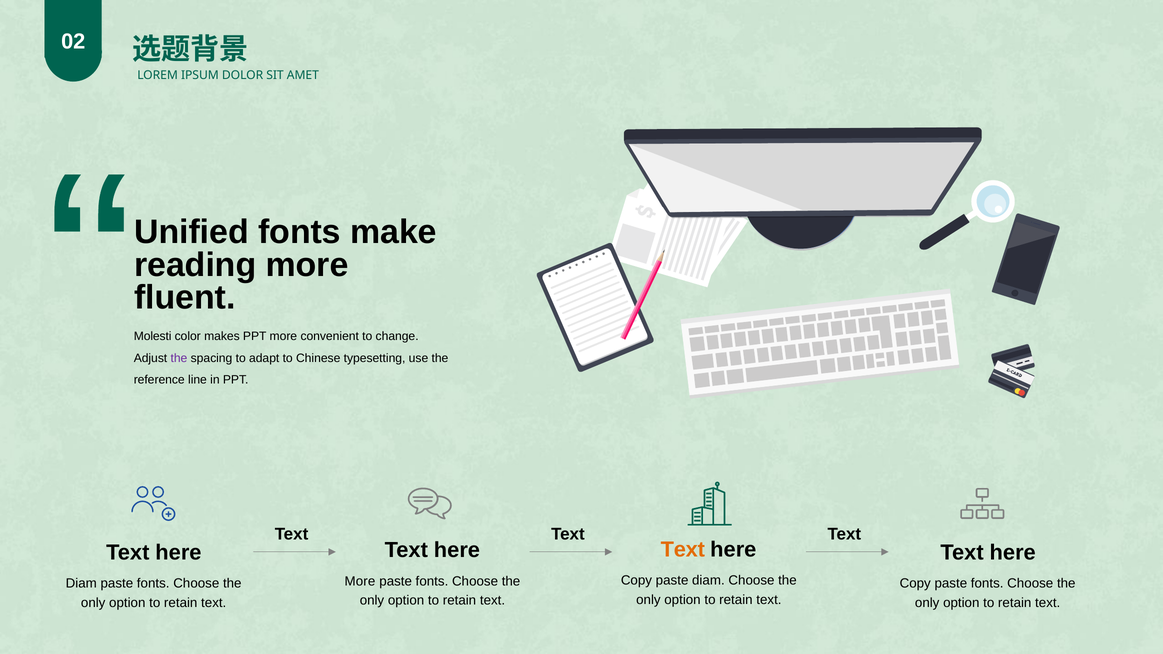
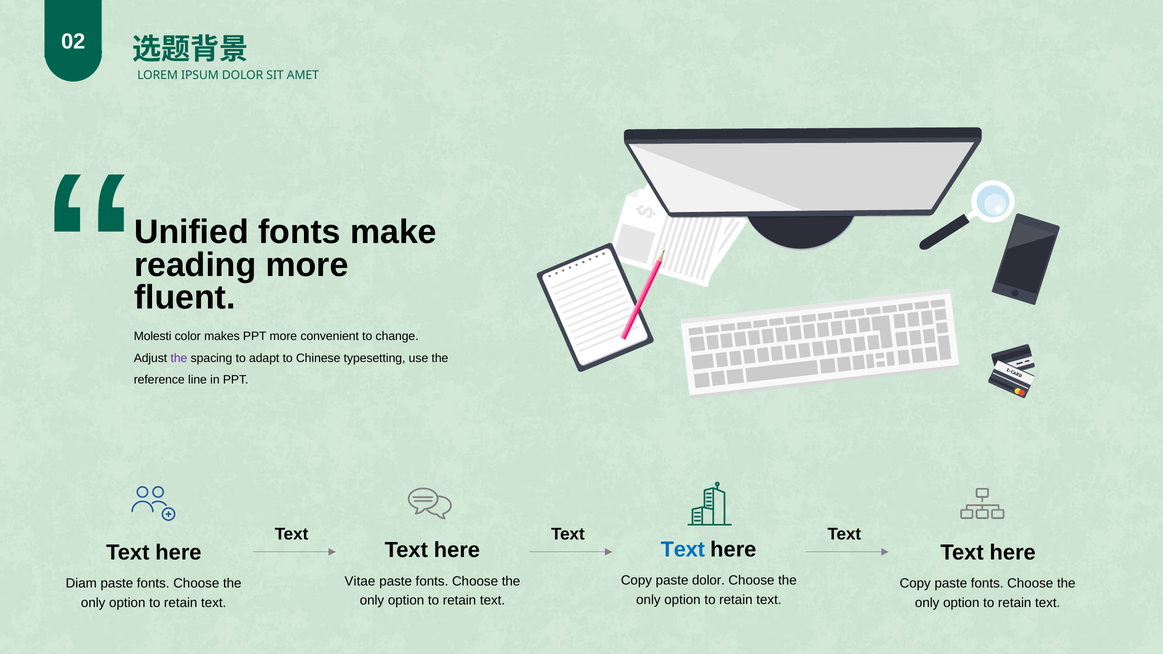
Text colour: orange -> blue (683, 550)
paste diam: diam -> dolor (708, 581)
More: More -> Vitae (360, 581)
